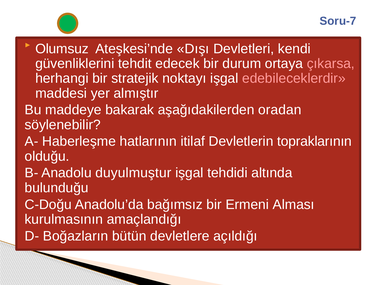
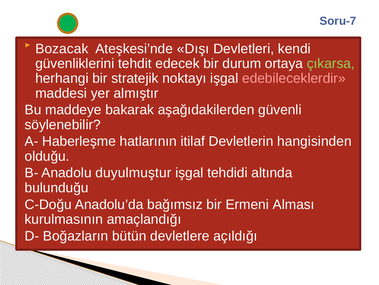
Olumsuz: Olumsuz -> Bozacak (62, 49)
çıkarsa colour: pink -> light green (331, 63)
oradan: oradan -> güvenli (280, 110)
topraklarının: topraklarının -> hangisinden (314, 141)
